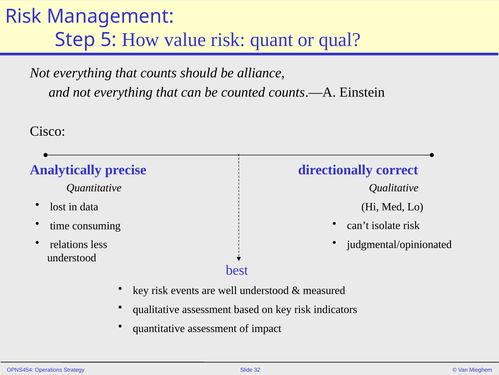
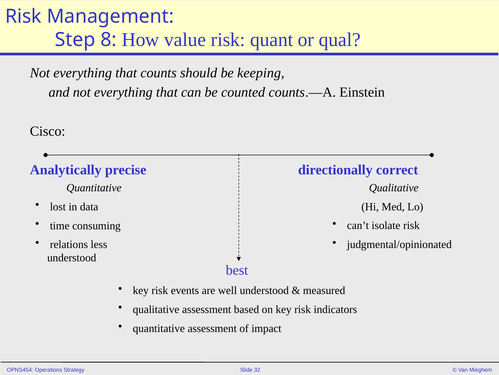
5: 5 -> 8 (109, 40)
alliance: alliance -> keeping (261, 73)
